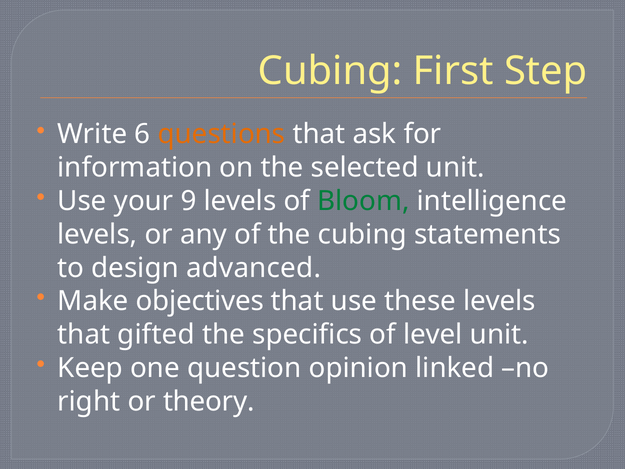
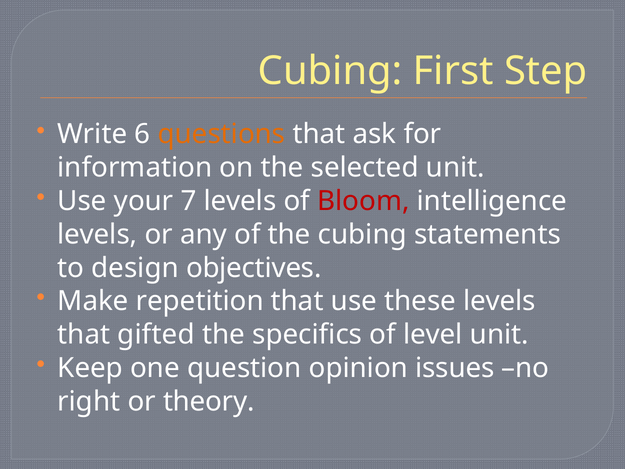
9: 9 -> 7 (189, 201)
Bloom colour: green -> red (363, 201)
advanced: advanced -> objectives (254, 268)
objectives: objectives -> repetition (200, 301)
linked: linked -> issues (455, 368)
